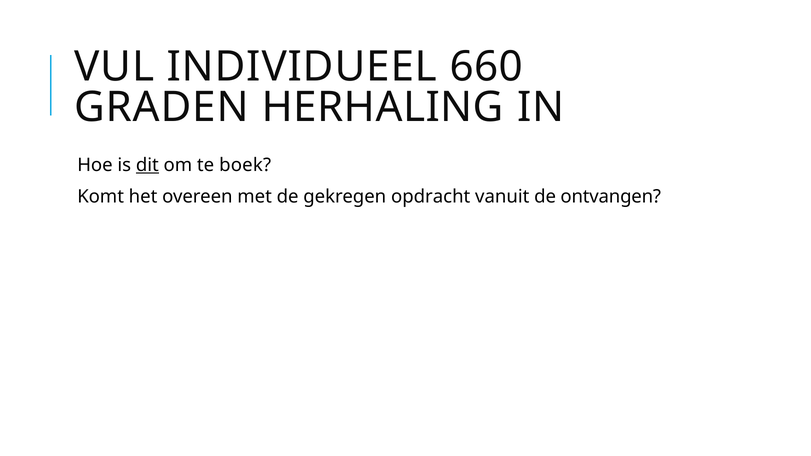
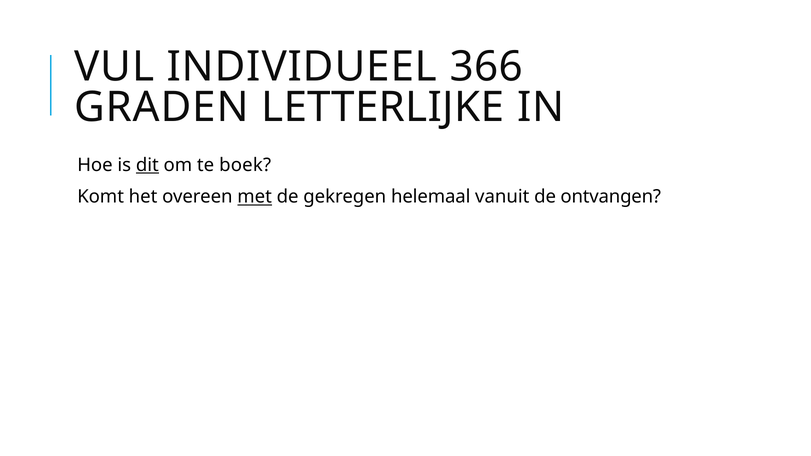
660: 660 -> 366 (486, 67)
HERHALING: HERHALING -> LETTERLIJKE (383, 107)
met underline: none -> present (255, 197)
opdracht: opdracht -> helemaal (431, 197)
